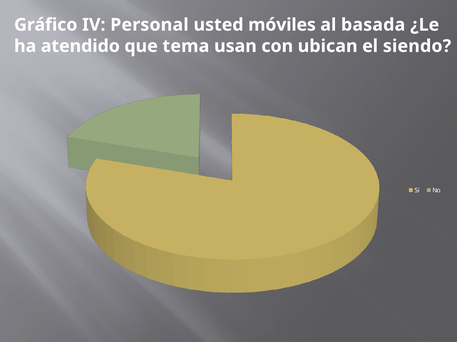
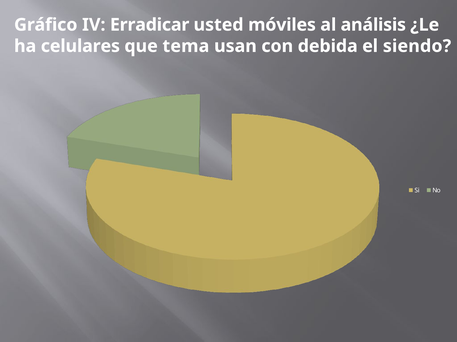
Personal: Personal -> Erradicar (150, 25)
basada: basada -> análisis (373, 25)
atendido: atendido -> celulares (80, 46)
ubican: ubican -> debida (328, 46)
